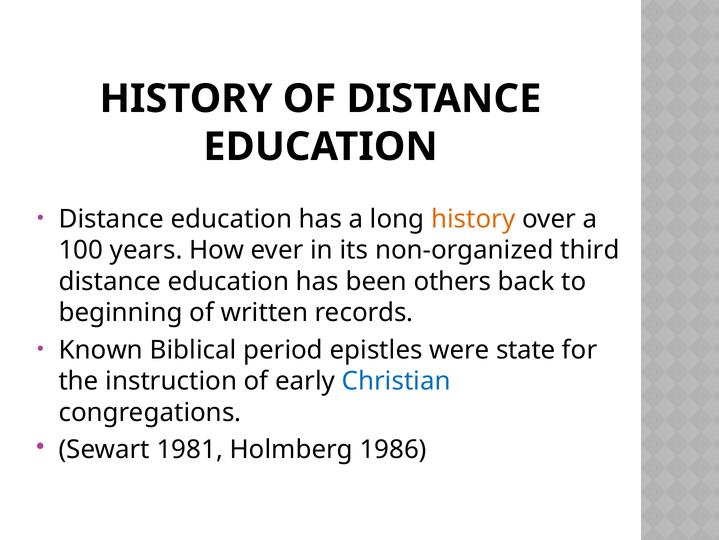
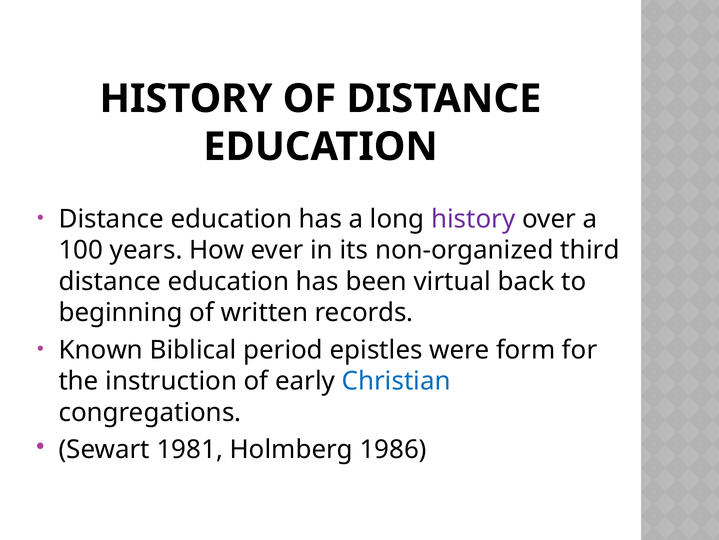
history colour: orange -> purple (473, 219)
others: others -> virtual (452, 281)
state: state -> form (526, 350)
